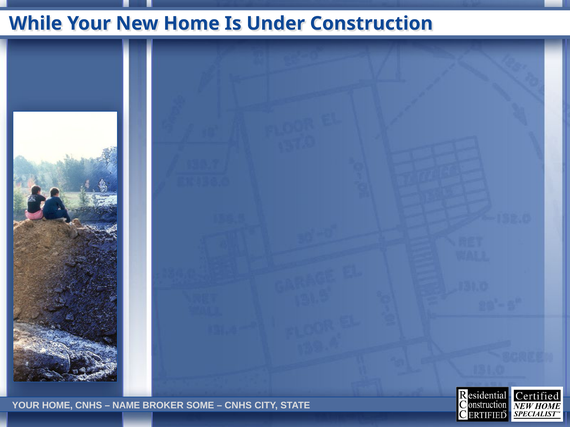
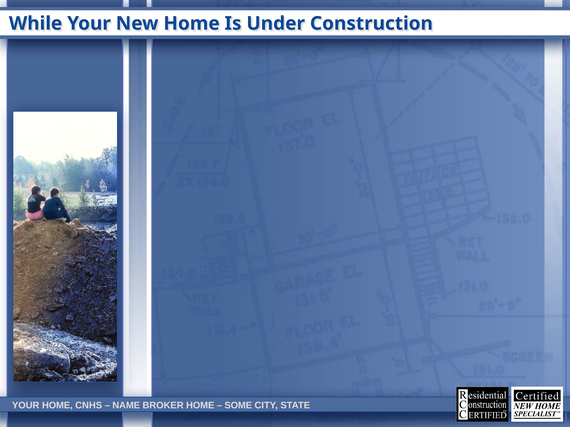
BROKER SOME: SOME -> HOME (200, 406)
CNHS: CNHS -> SOME (238, 406)
